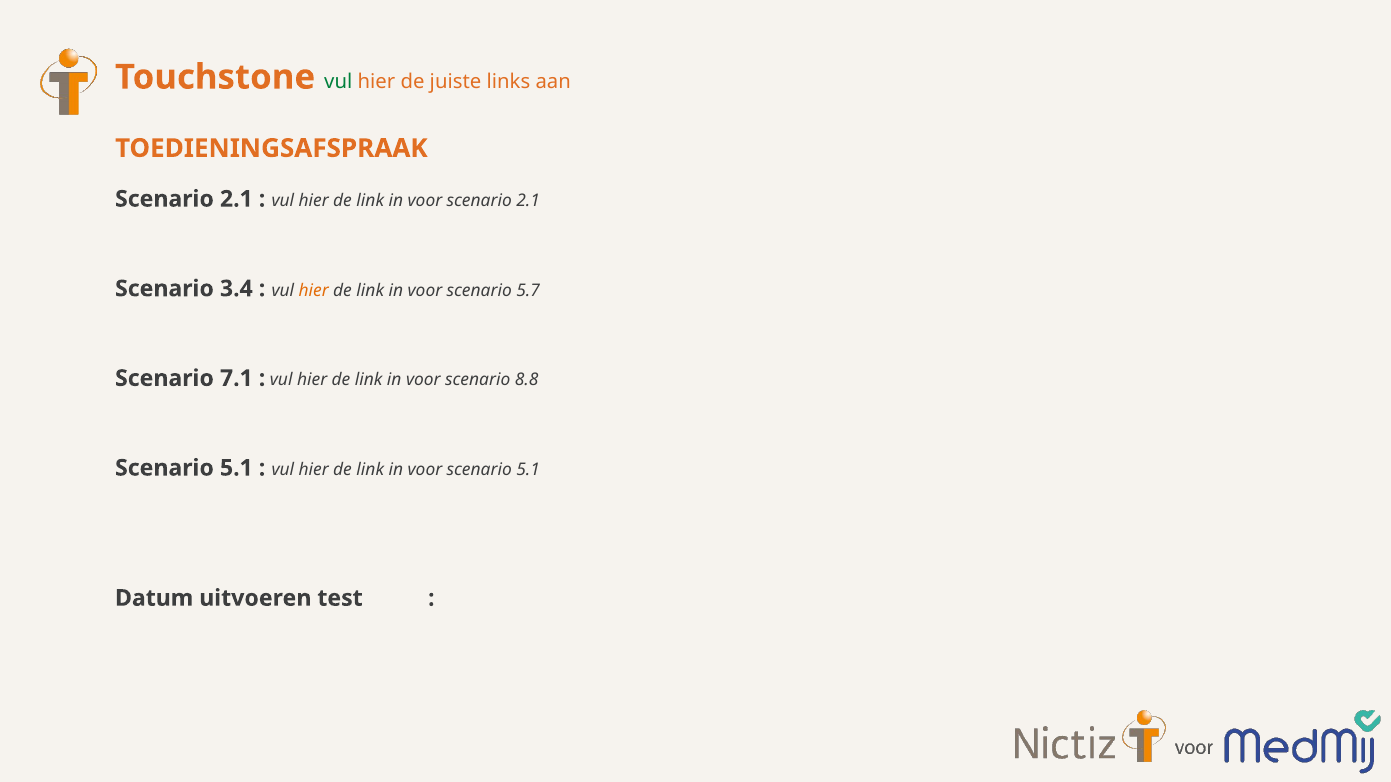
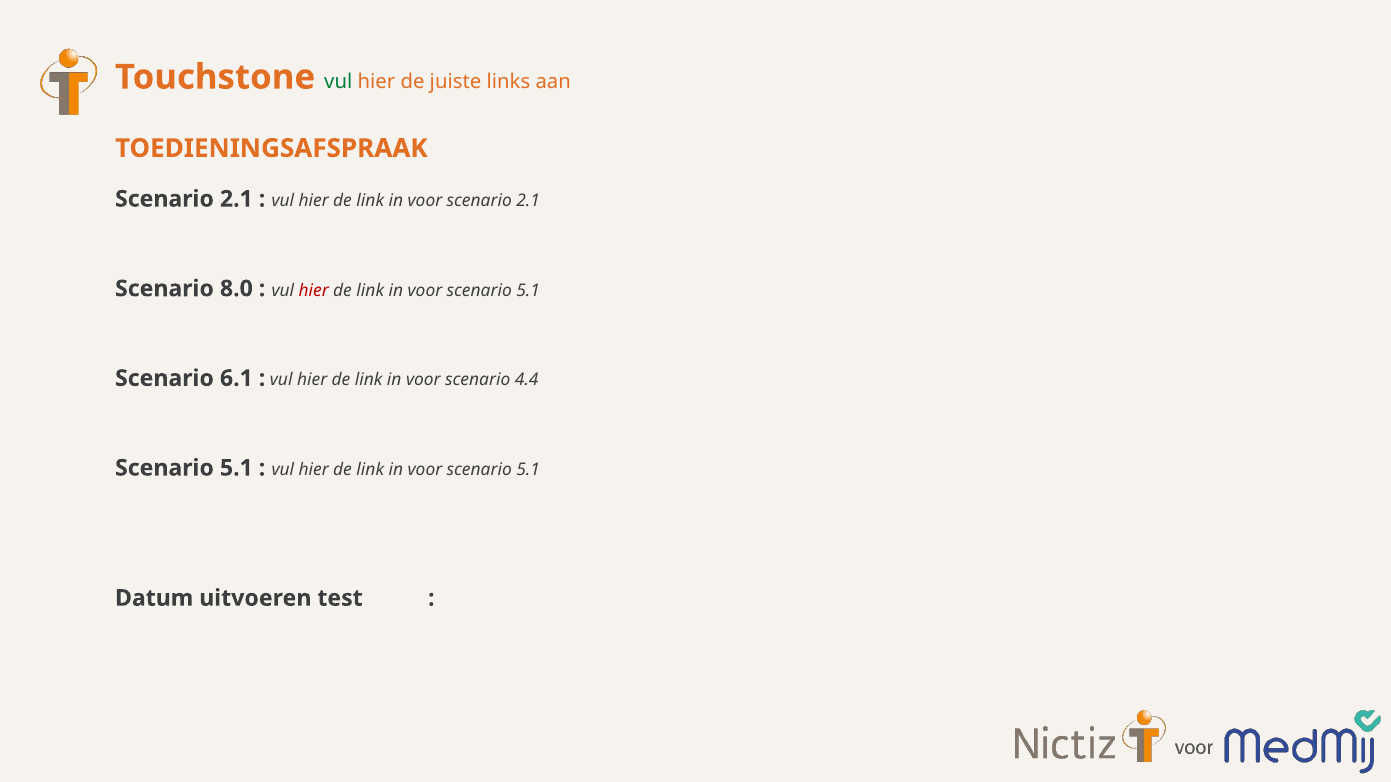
3.4: 3.4 -> 8.0 (236, 289)
hier colour: orange -> red (314, 291)
5.7: 5.7 -> 5.1 (528, 291)
7.1: 7.1 -> 6.1 (236, 379)
8.8: 8.8 -> 4.4 (527, 380)
